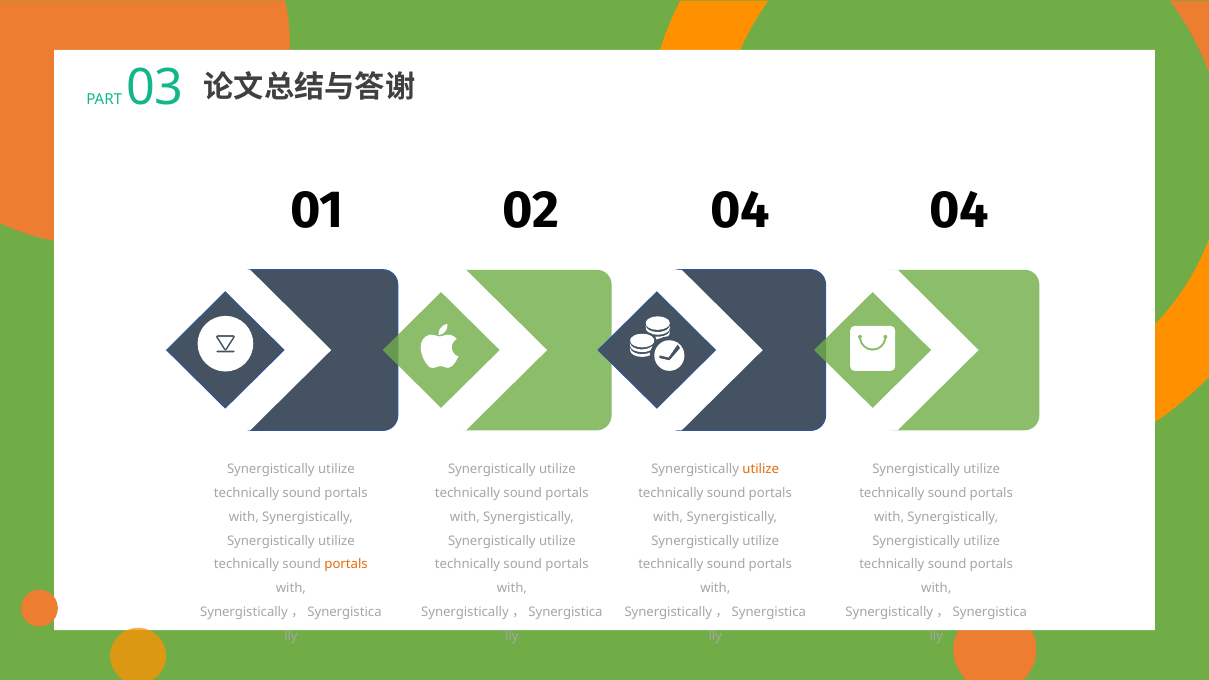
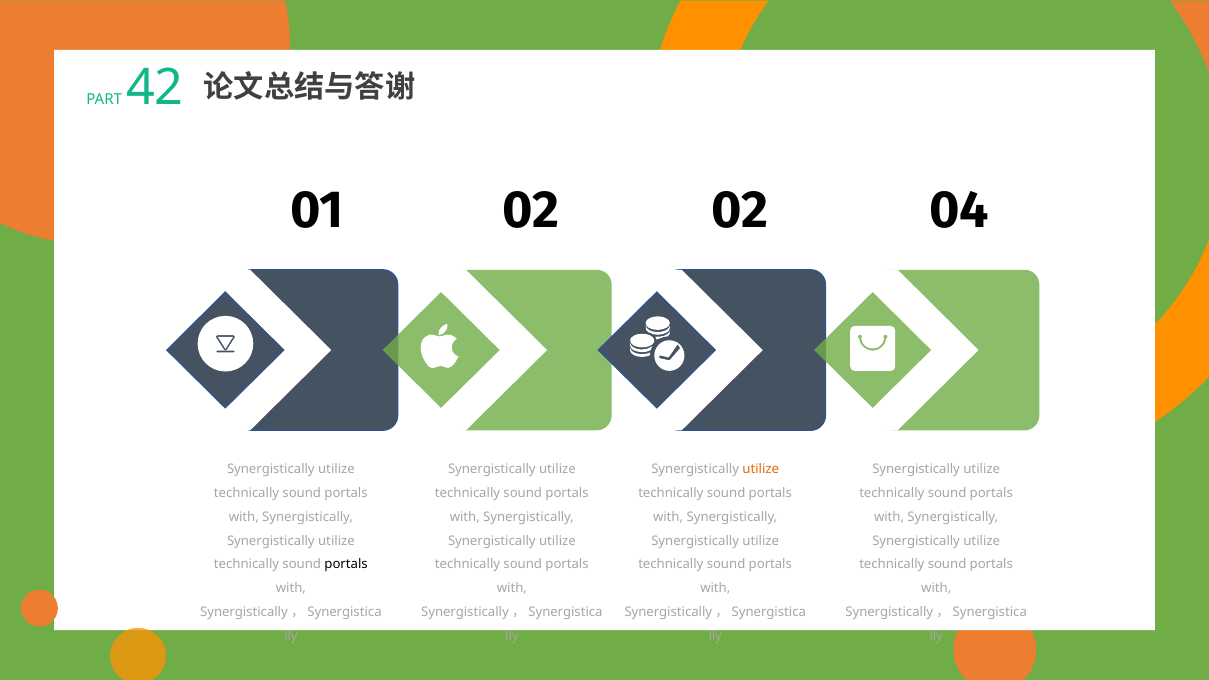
03: 03 -> 42 (155, 88)
02 04: 04 -> 02 (740, 211)
portals colour: orange -> black (346, 565)
